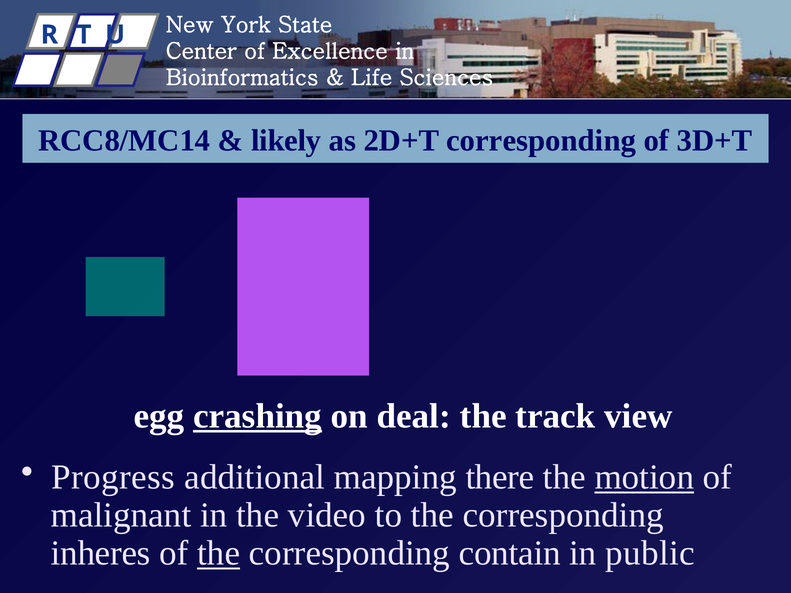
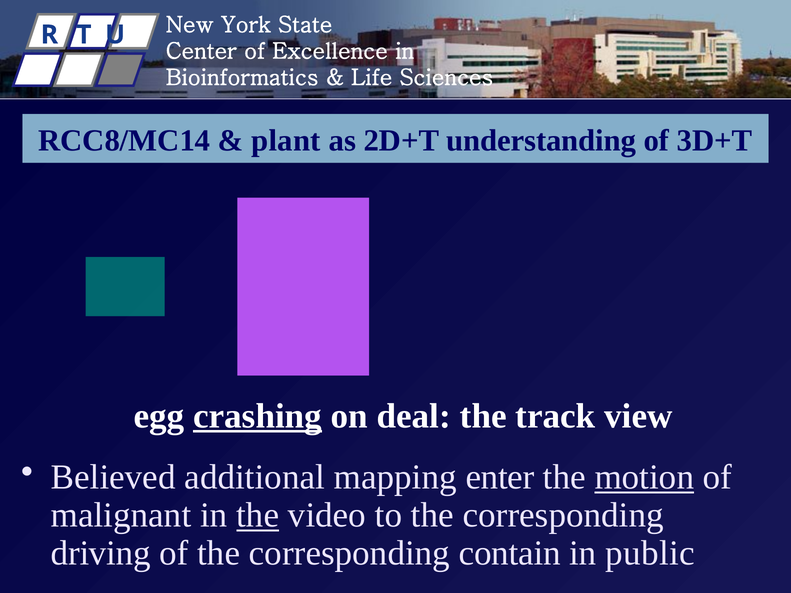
likely: likely -> plant (286, 141)
2D+T corresponding: corresponding -> understanding (541, 141)
Progress: Progress -> Believed (113, 478)
there: there -> enter (500, 478)
the underline: none -> present (258, 516)
inheres: inheres -> driving (101, 554)
the underline: present -> none (219, 554)
